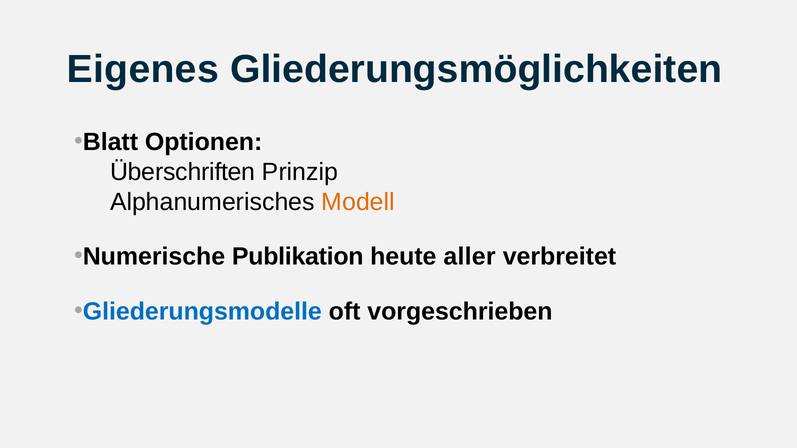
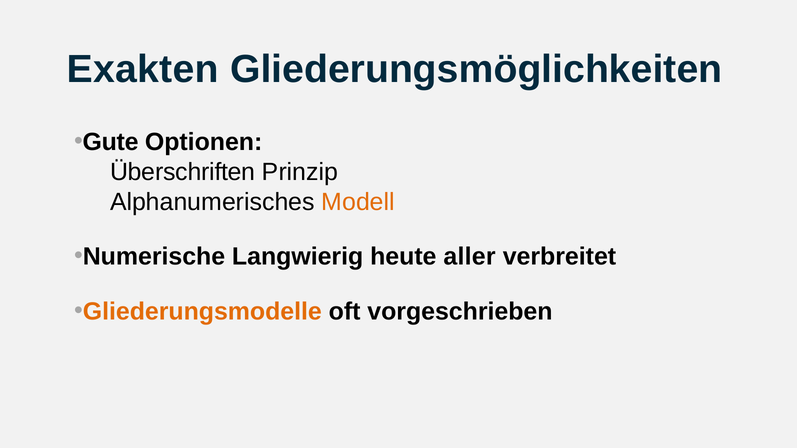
Eigenes: Eigenes -> Exakten (143, 70)
Blatt: Blatt -> Gute (111, 142)
Publikation: Publikation -> Langwierig (298, 257)
Gliederungsmodelle colour: blue -> orange (202, 312)
